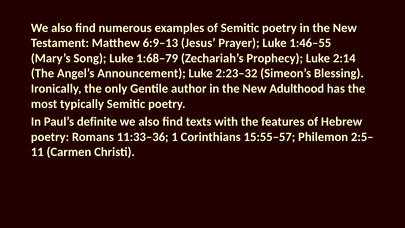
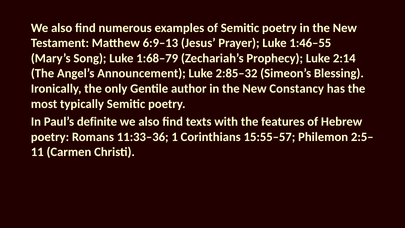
2:23–32: 2:23–32 -> 2:85–32 (237, 73)
Adulthood: Adulthood -> Constancy (297, 89)
